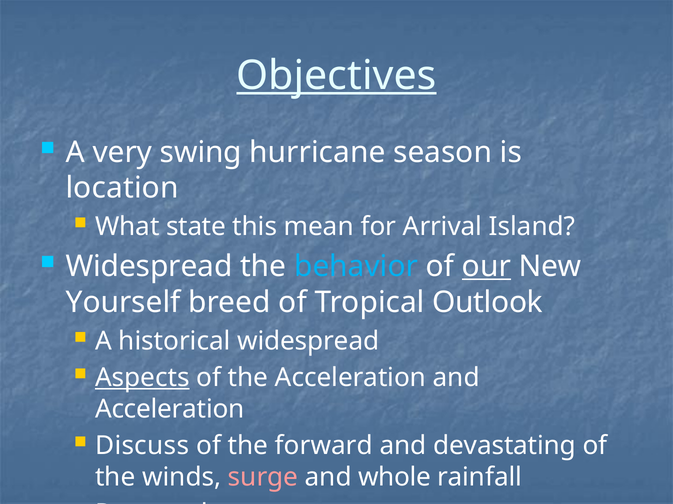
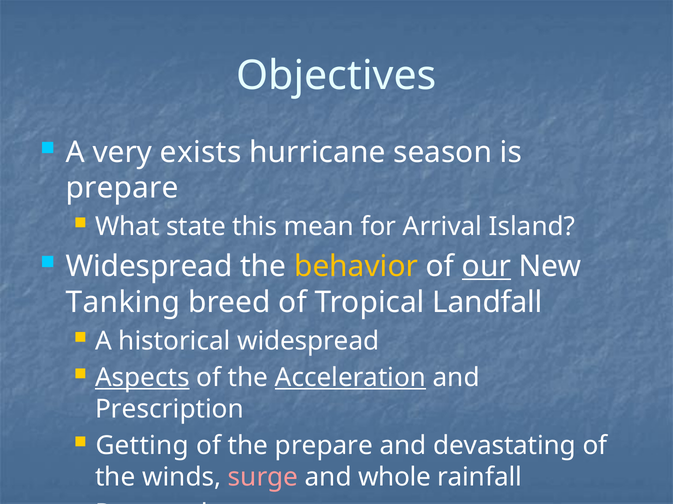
Objectives underline: present -> none (336, 76)
swing: swing -> exists (201, 152)
location: location -> prepare (122, 188)
behavior colour: light blue -> yellow (356, 267)
Yourself: Yourself -> Tanking (123, 303)
Outlook: Outlook -> Landfall (487, 303)
Acceleration underline: none -> present (351, 378)
Acceleration: Acceleration -> Prescription (170, 409)
Discuss: Discuss -> Getting (142, 446)
the forward: forward -> prepare (324, 446)
